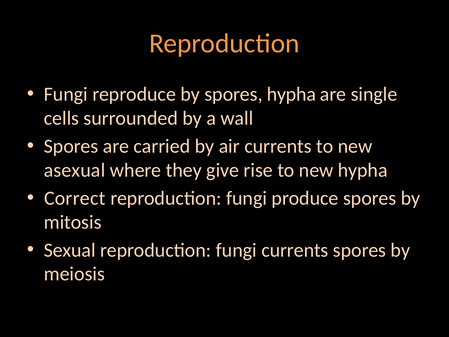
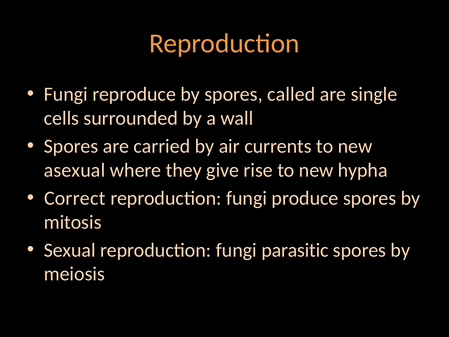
spores hypha: hypha -> called (291, 94)
fungi currents: currents -> parasitic (295, 250)
